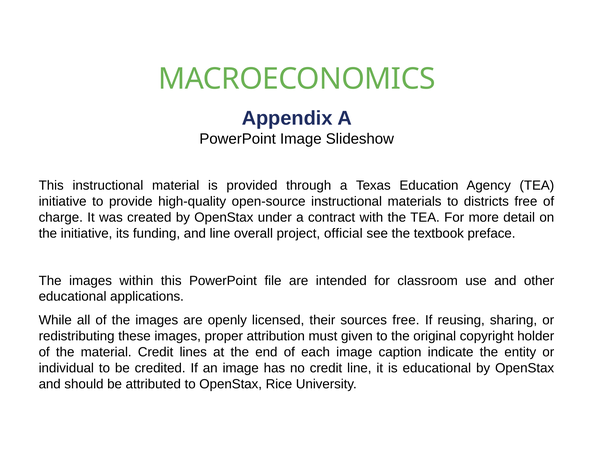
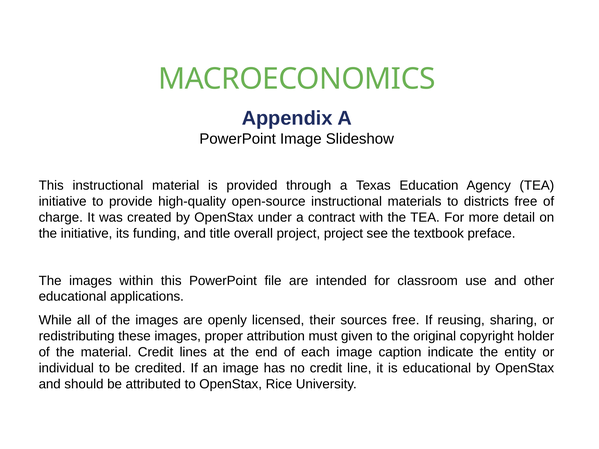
and line: line -> title (220, 234)
project official: official -> project (343, 234)
